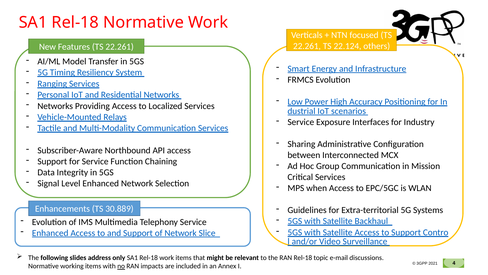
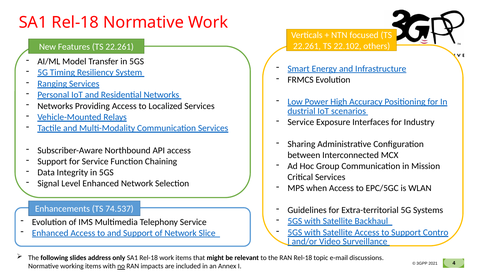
22.124: 22.124 -> 22.102 (347, 46)
30.889: 30.889 -> 74.537 (119, 208)
